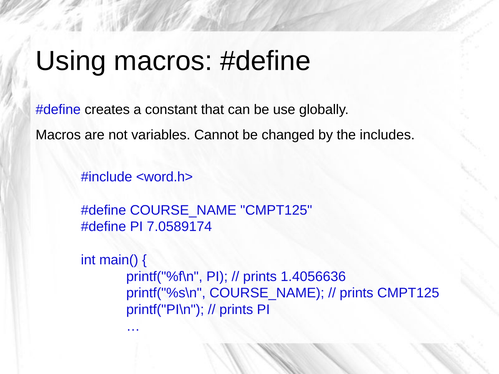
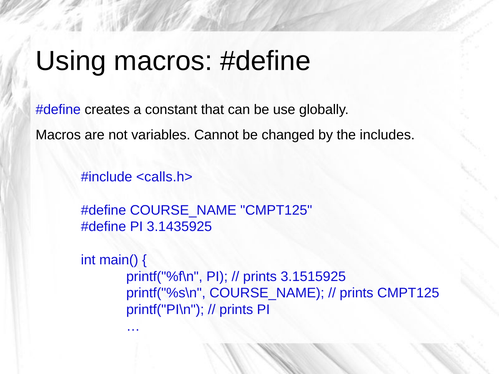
<word.h>: <word.h> -> <calls.h> (164, 177)
7.0589174: 7.0589174 -> 3.1435925 (179, 227)
1.4056636: 1.4056636 -> 3.1515925 (313, 277)
